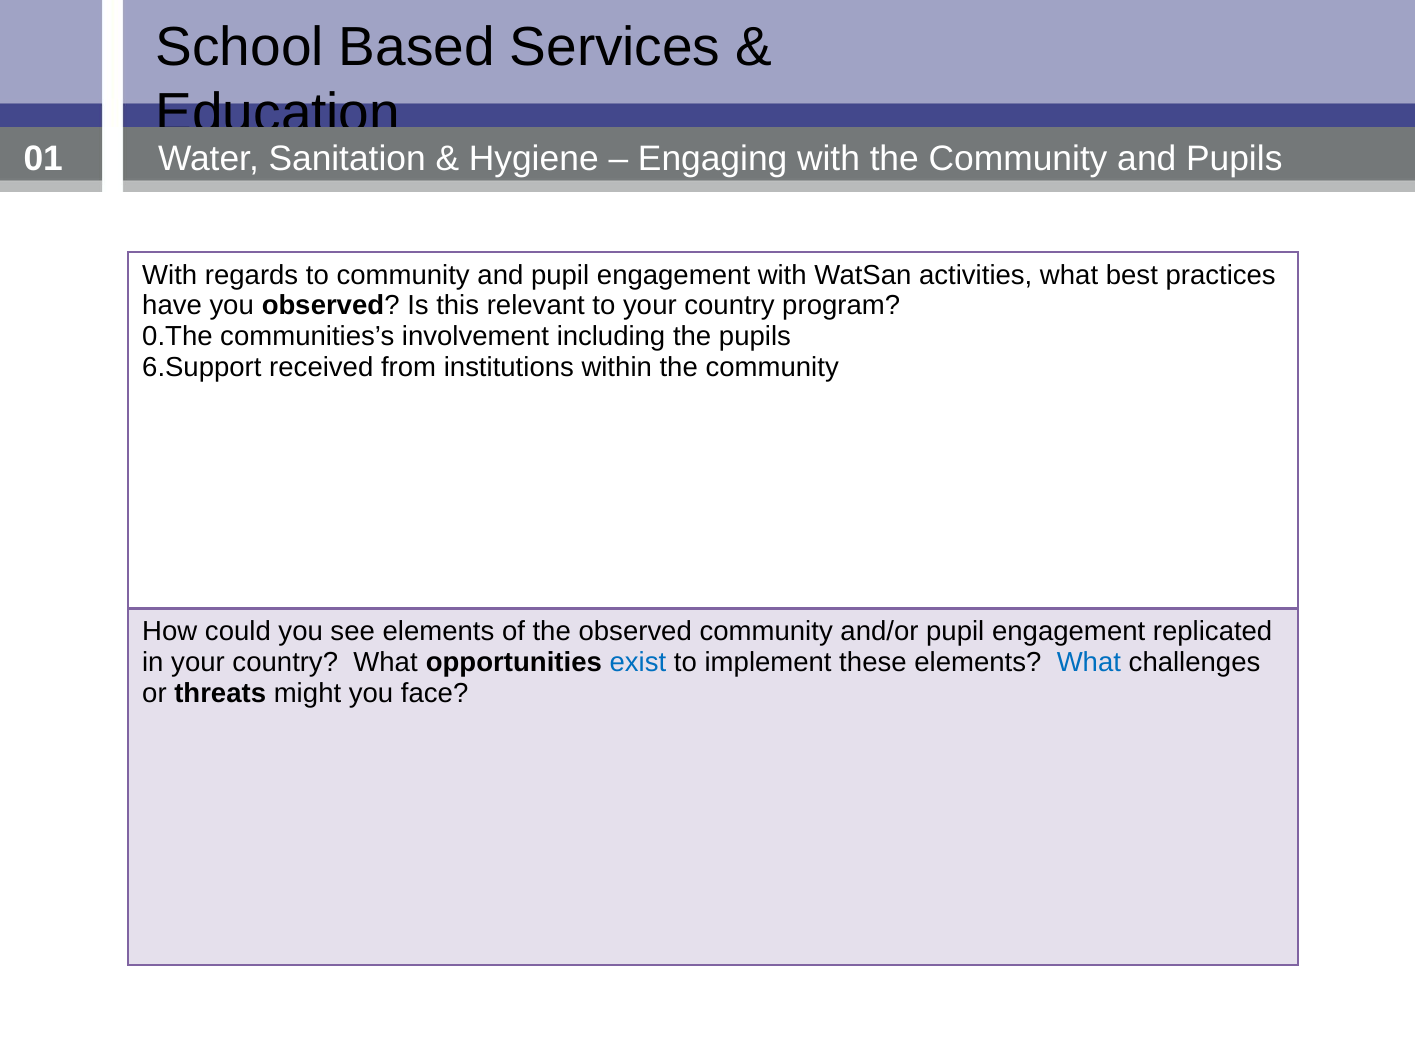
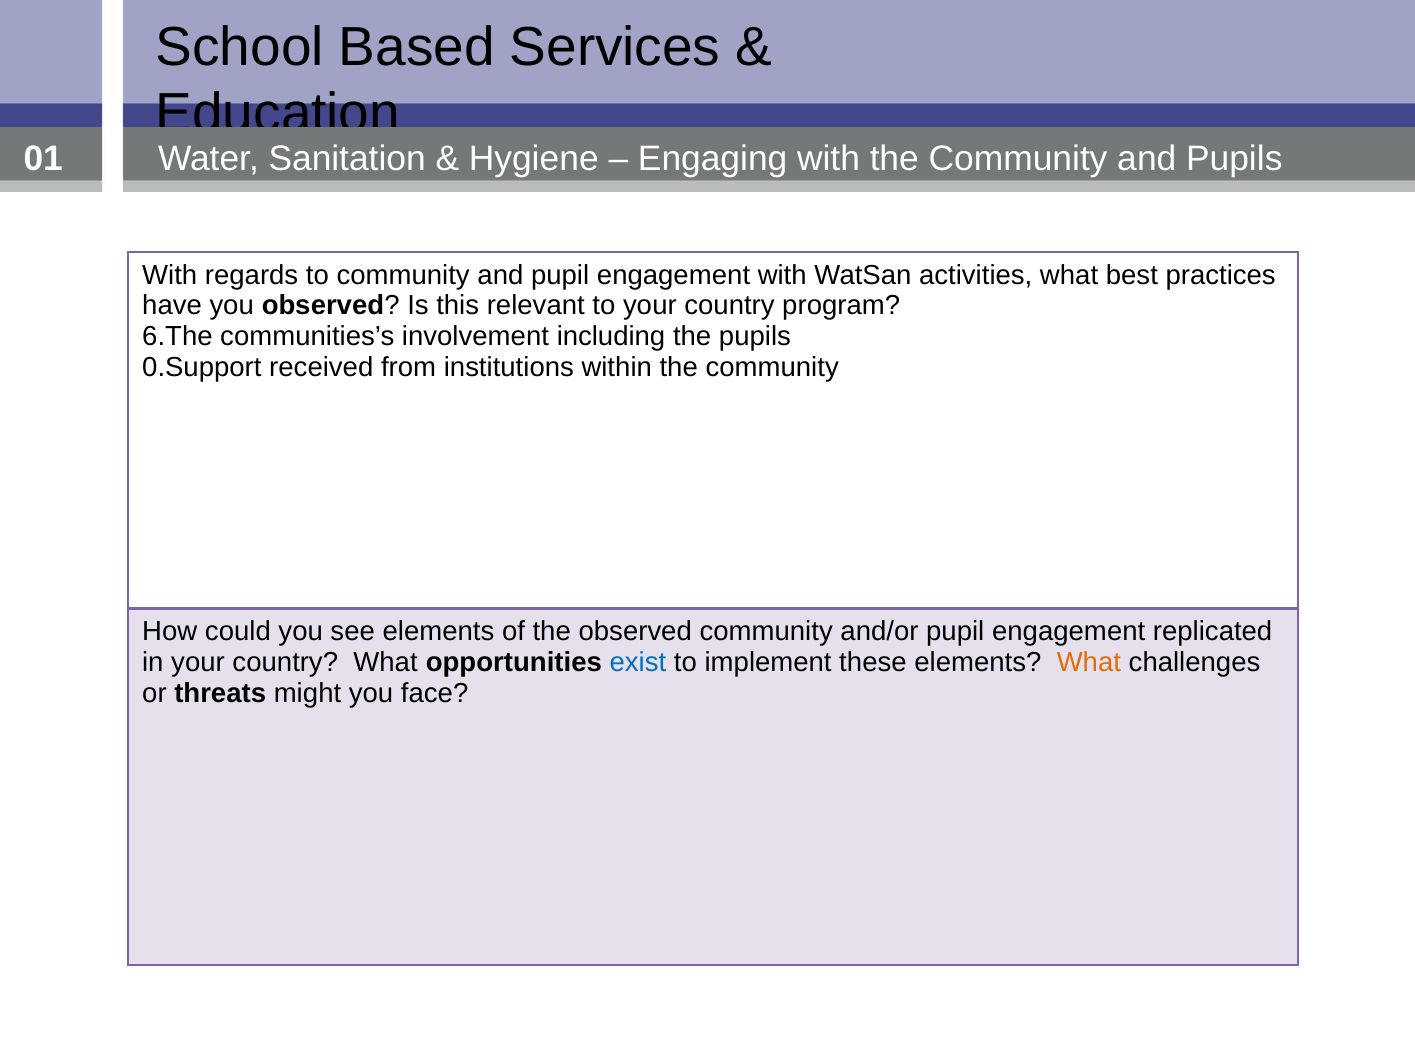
0.The: 0.The -> 6.The (177, 337)
6.Support: 6.Support -> 0.Support (202, 368)
What colour: blue -> orange (1089, 662)
